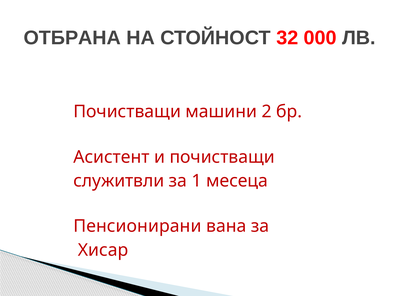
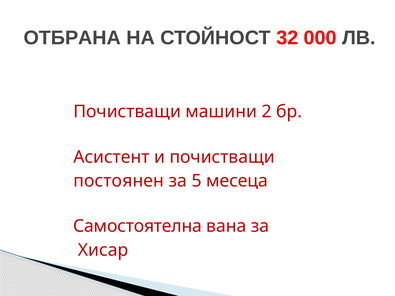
служитвли: служитвли -> постоянен (119, 181)
1: 1 -> 5 (197, 181)
Пенсионирани: Пенсионирани -> Самостоятелна (138, 226)
